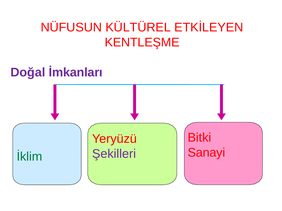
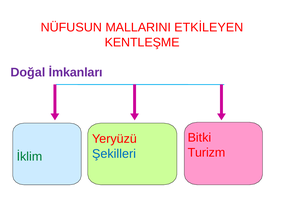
KÜLTÜREL: KÜLTÜREL -> MALLARINI (138, 27)
Sanayi: Sanayi -> Turizm (206, 153)
Şekilleri colour: purple -> blue (114, 154)
